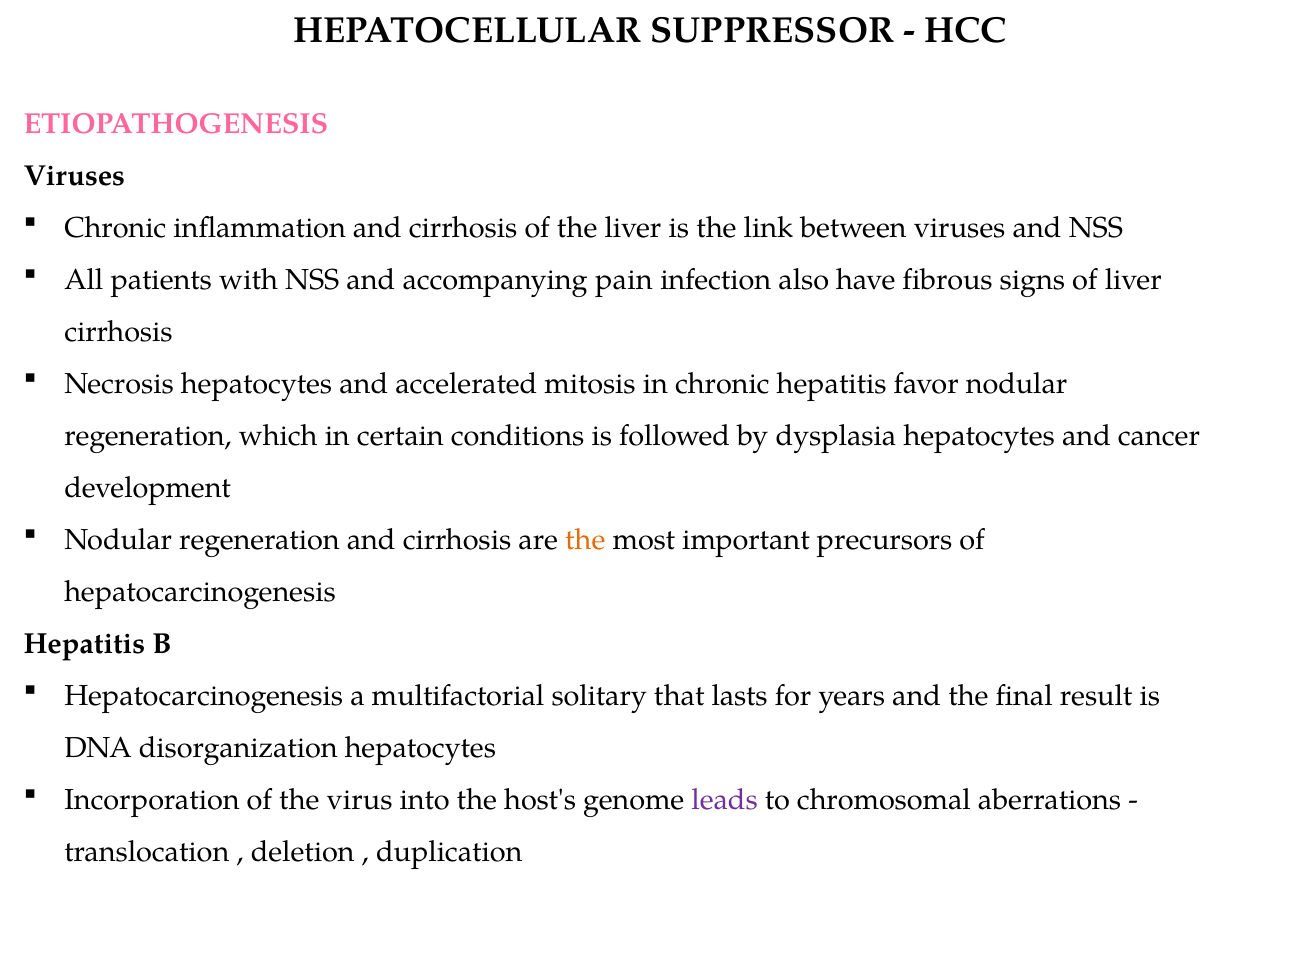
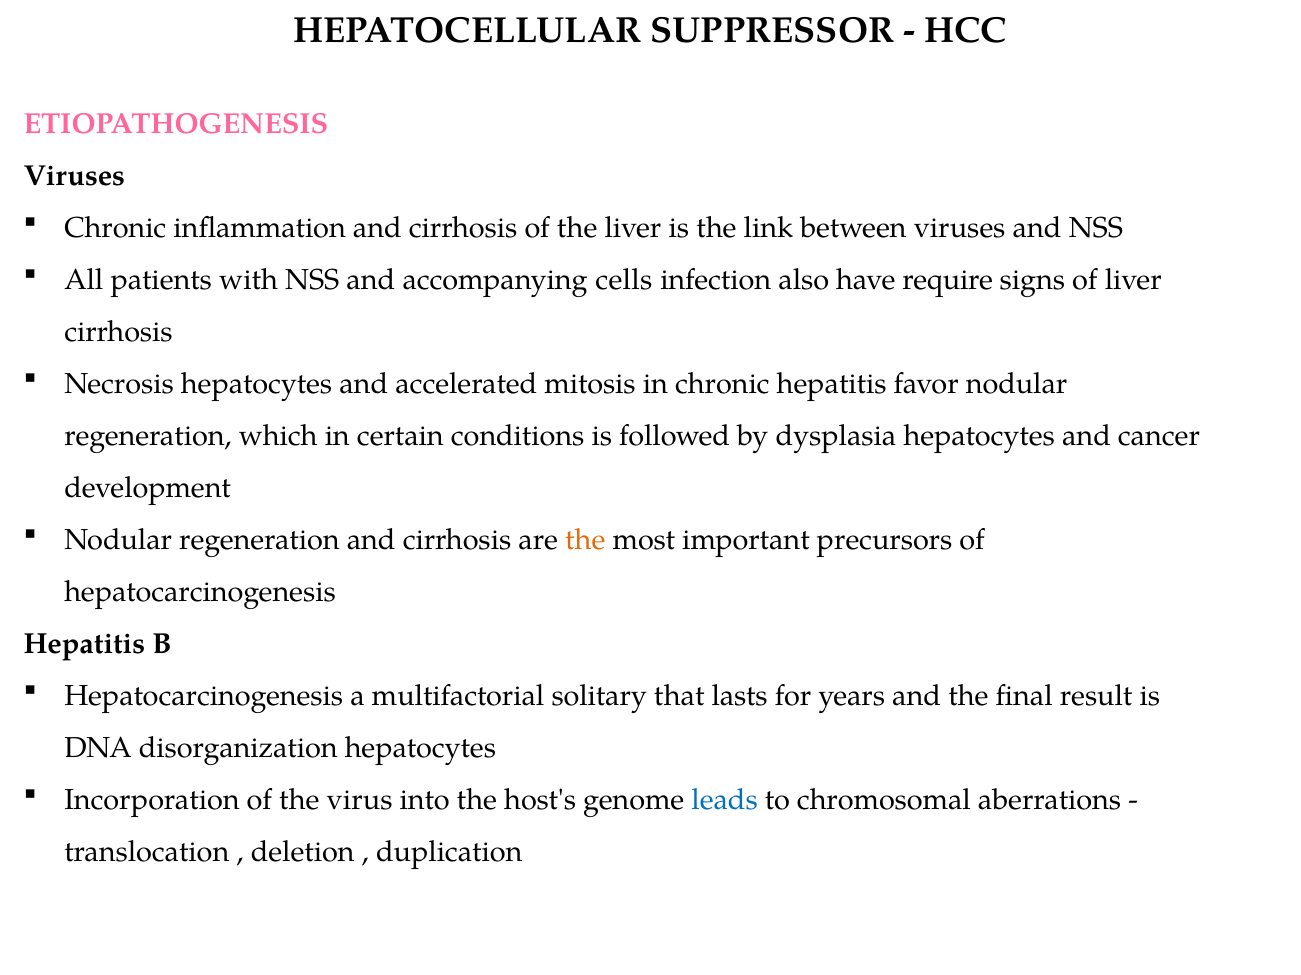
pain: pain -> cells (624, 280)
fibrous: fibrous -> require (948, 280)
leads colour: purple -> blue (725, 800)
